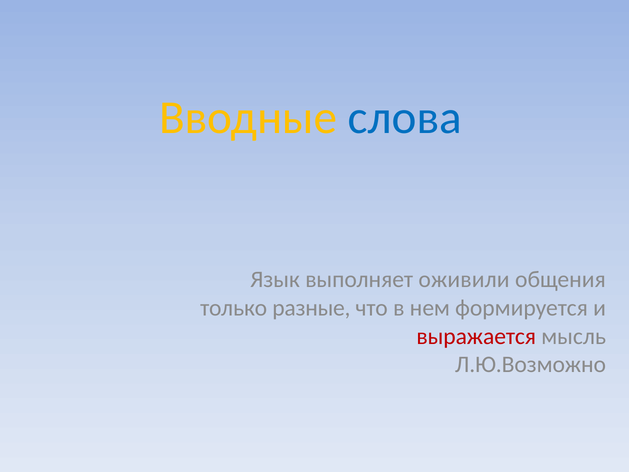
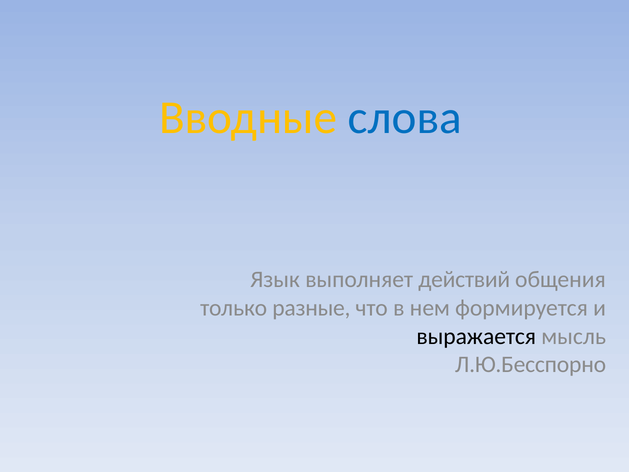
оживили: оживили -> действий (464, 279)
выражается colour: red -> black (476, 336)
Л.Ю.Возможно: Л.Ю.Возможно -> Л.Ю.Бесспорно (531, 364)
